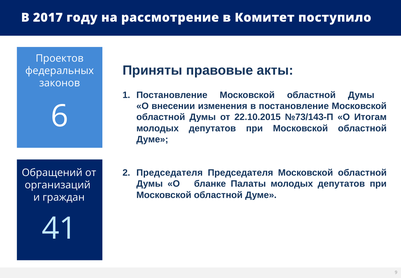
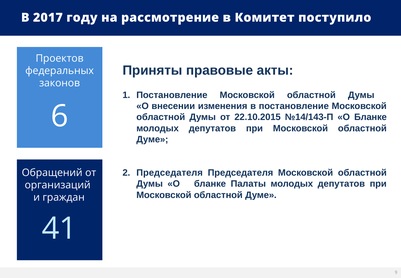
№73/143-П: №73/143-П -> №14/143-П (309, 117)
Итогам: Итогам -> Бланке (370, 117)
